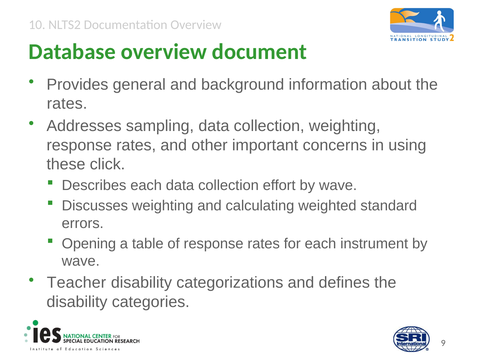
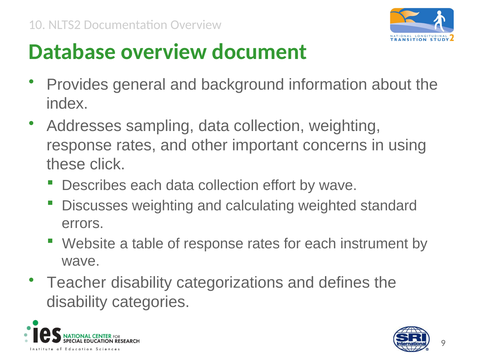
rates: rates -> index (67, 104)
Opening: Opening -> Website (89, 243)
